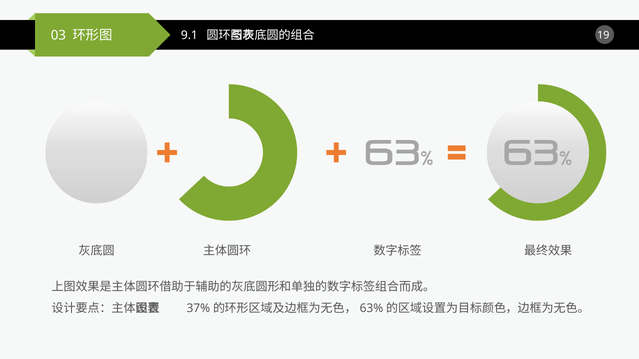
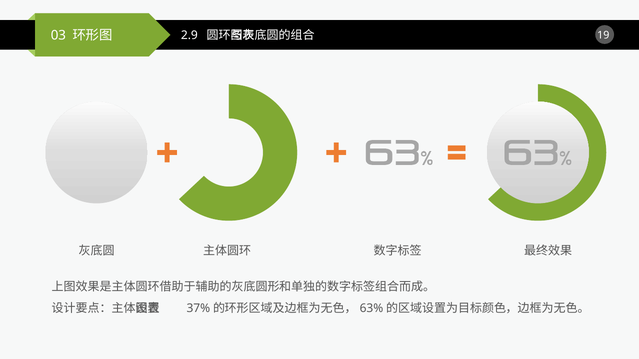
9.1: 9.1 -> 2.9 (189, 35)
